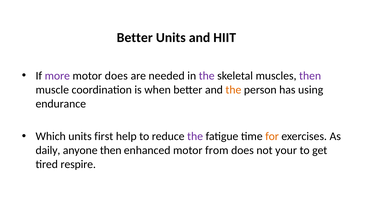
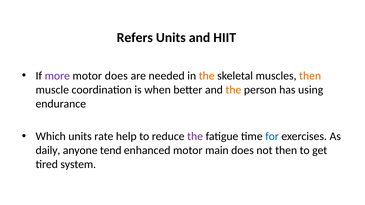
Better: Better -> Refers (135, 38)
the colour: purple -> orange (207, 76)
then colour: purple -> orange (310, 76)
first: first -> rate (104, 137)
for colour: orange -> blue (272, 137)
anyone then: then -> tend (111, 151)
from: from -> main (217, 151)
not your: your -> then (286, 151)
respire: respire -> system (78, 165)
